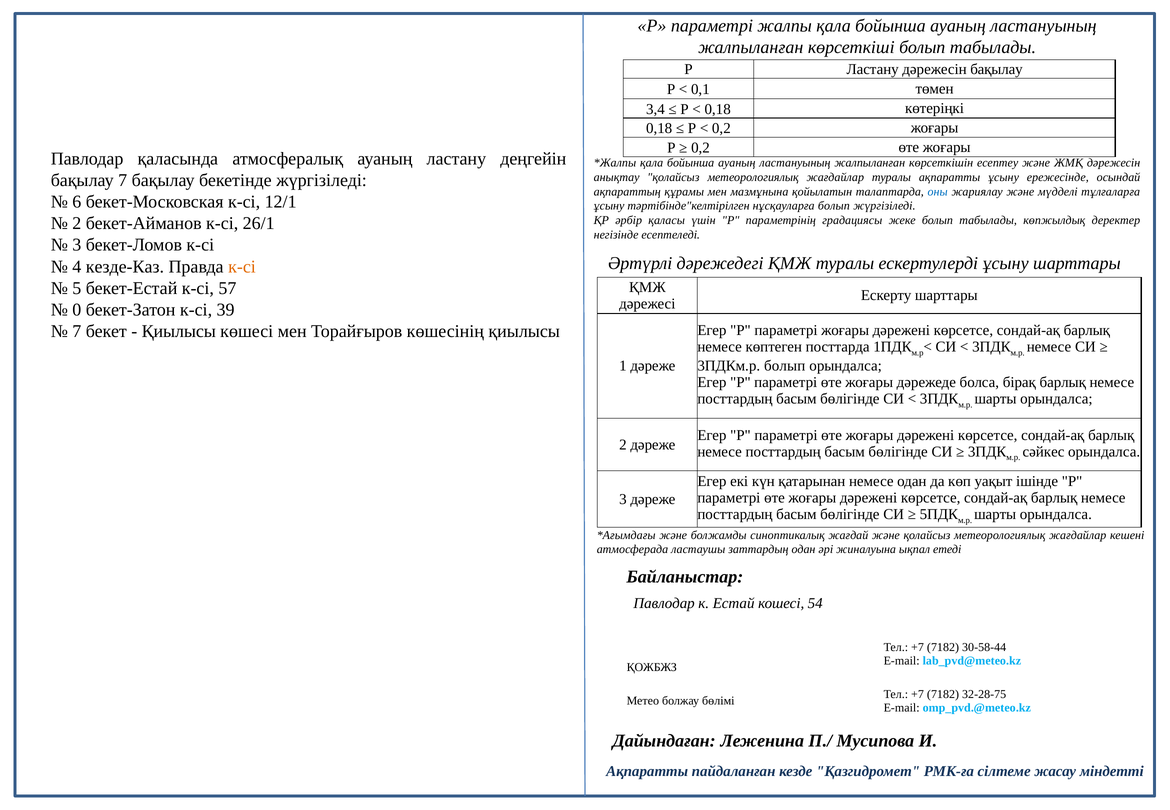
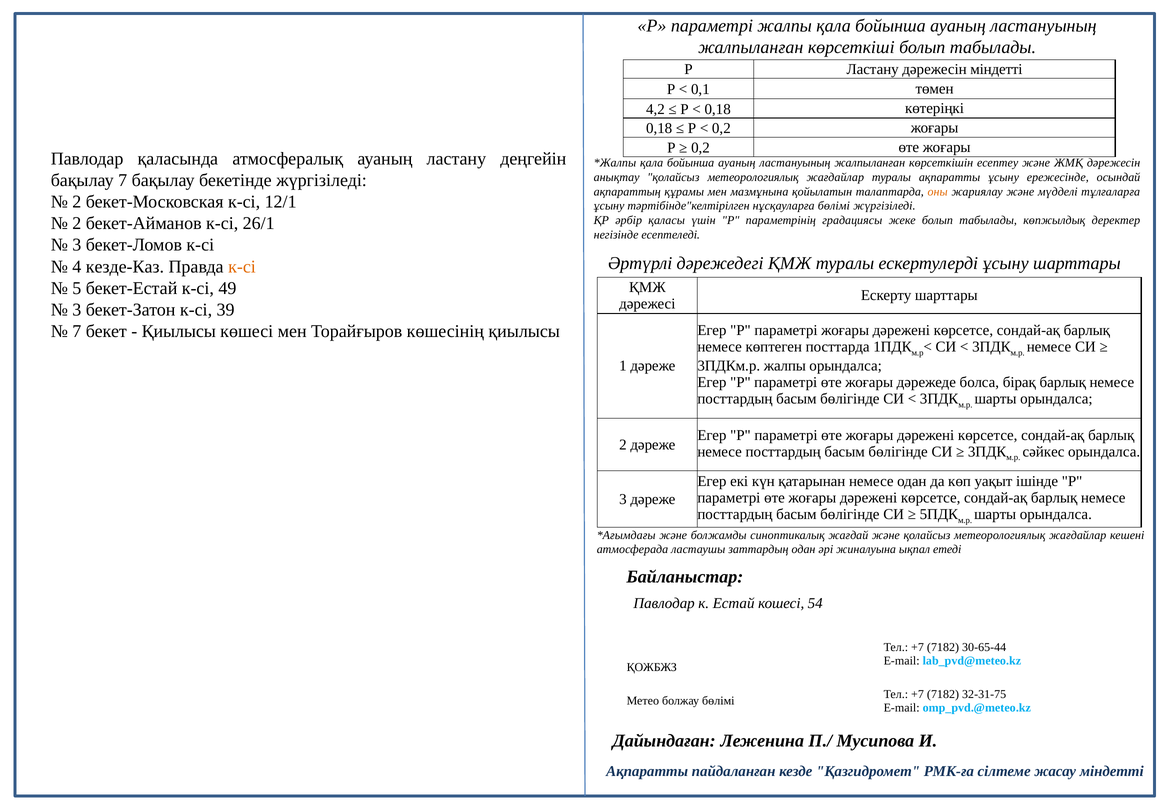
дәрежесін бақылау: бақылау -> міндетті (996, 69)
3,4: 3,4 -> 4,2 (655, 109)
оны colour: blue -> orange (938, 192)
6: 6 -> 2 (77, 202)
нұсқауларға болып: болып -> бөлімі (834, 206)
57: 57 -> 49 (227, 288)
0: 0 -> 3 (77, 310)
3ПДКм.р болып: болып -> жалпы (785, 366)
30-58-44: 30-58-44 -> 30-65-44 (984, 648)
32-28-75: 32-28-75 -> 32-31-75 (984, 694)
